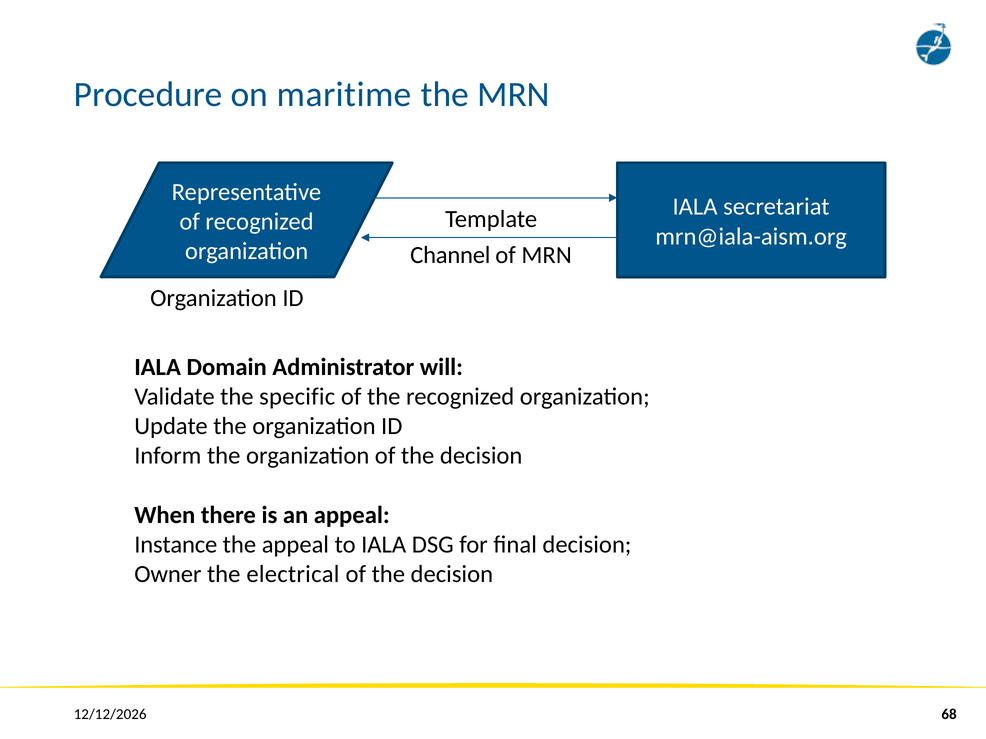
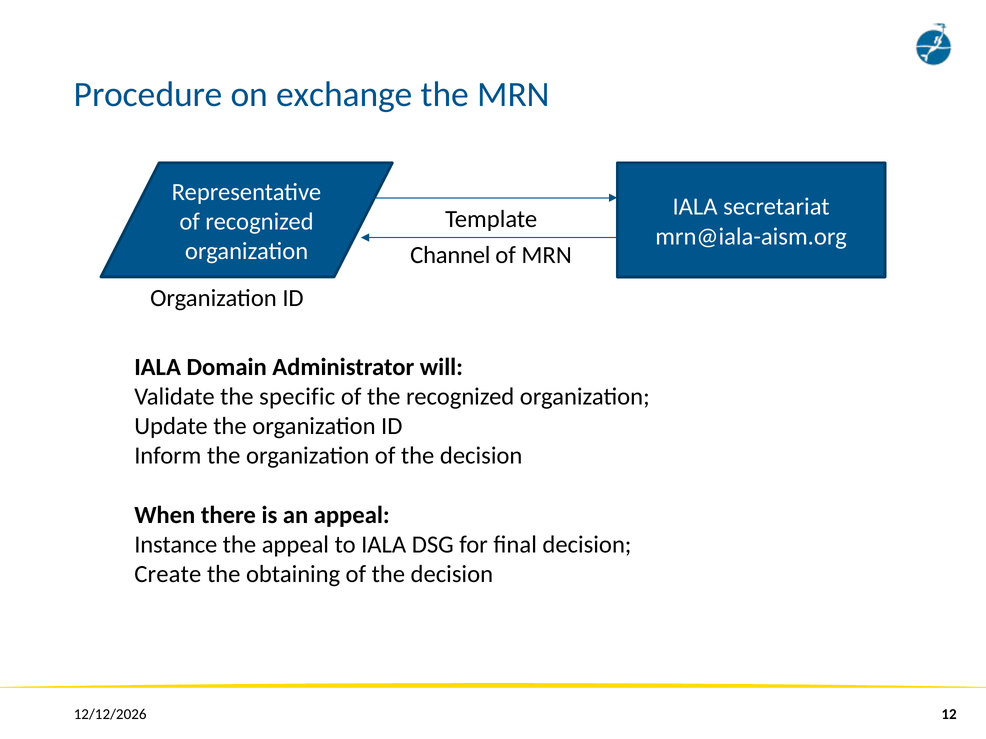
maritime: maritime -> exchange (344, 95)
Owner: Owner -> Create (168, 574)
electrical: electrical -> obtaining (293, 574)
68: 68 -> 12 (949, 715)
